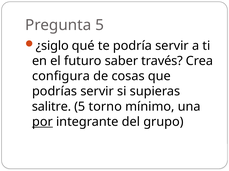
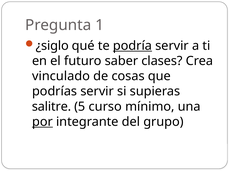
Pregunta 5: 5 -> 1 (100, 25)
podría underline: none -> present (132, 46)
través: través -> clases (162, 61)
configura: configura -> vinculado (61, 76)
torno: torno -> curso (105, 107)
